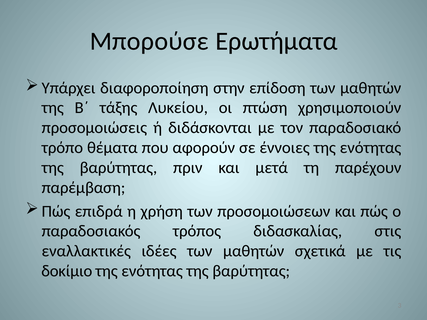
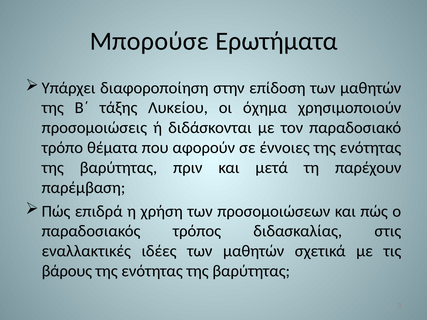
πτώση: πτώση -> όχημα (265, 108)
δοκίμιο: δοκίμιο -> βάρους (67, 271)
